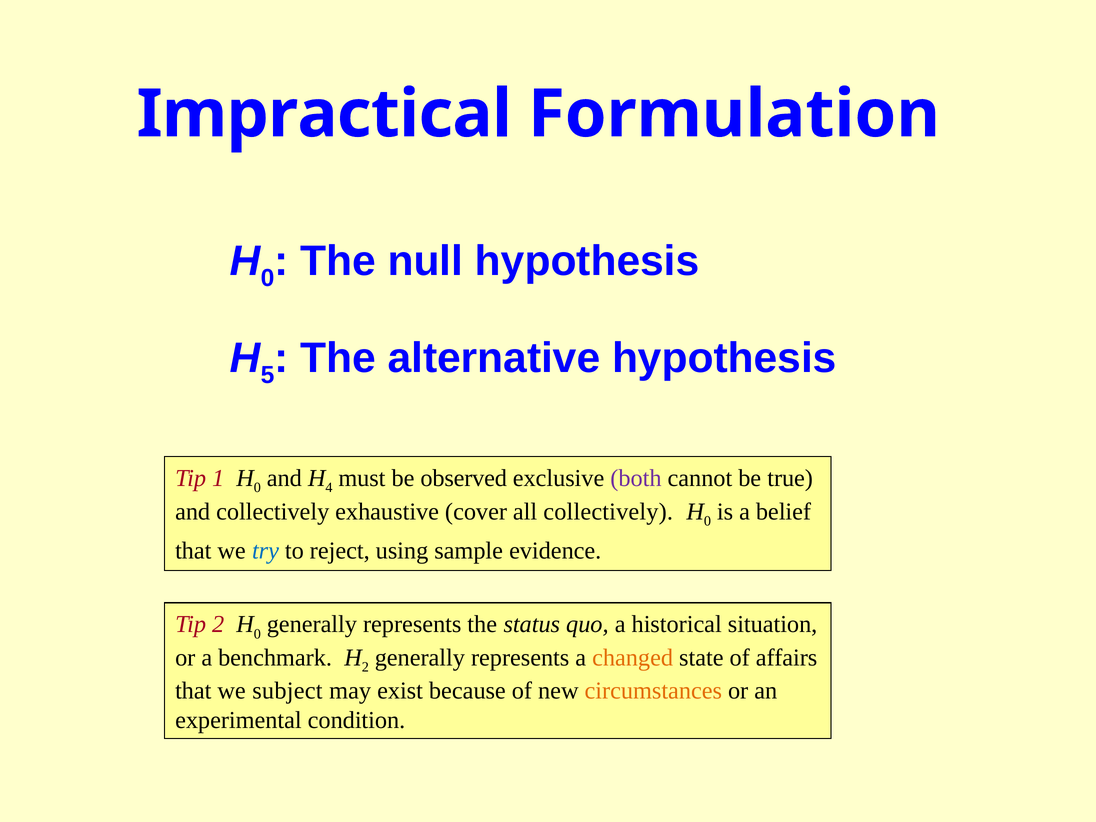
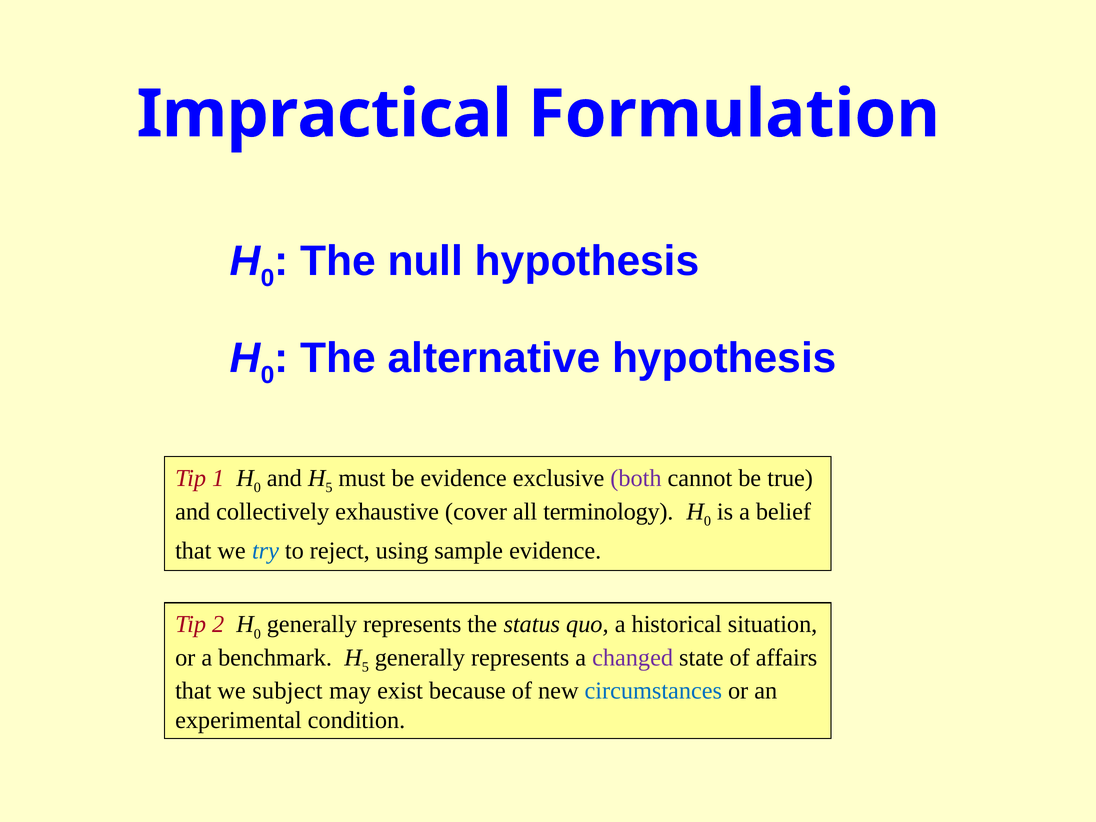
5: 5 -> 0 (268, 375)
4: 4 -> 5 (329, 488)
be observed: observed -> evidence (464, 478)
all collectively: collectively -> terminology (608, 512)
2: 2 -> 5 (365, 667)
changed colour: orange -> purple (633, 658)
circumstances colour: orange -> blue (653, 691)
